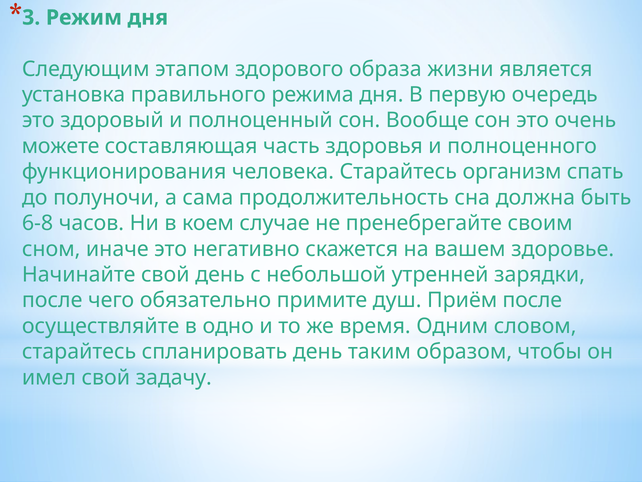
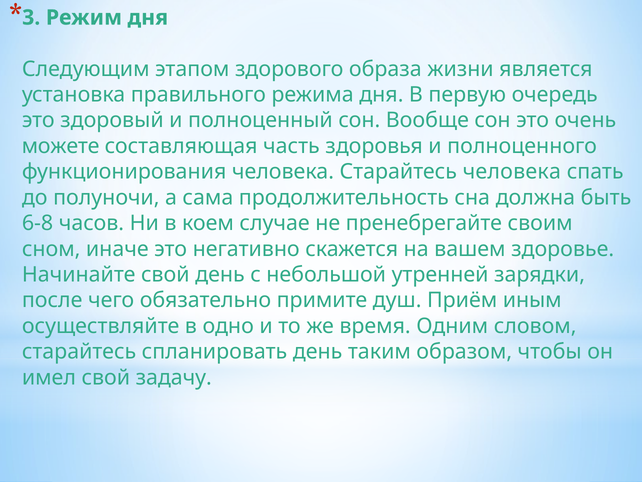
Старайтесь организм: организм -> человека (512, 172)
Приём после: после -> иным (532, 300)
